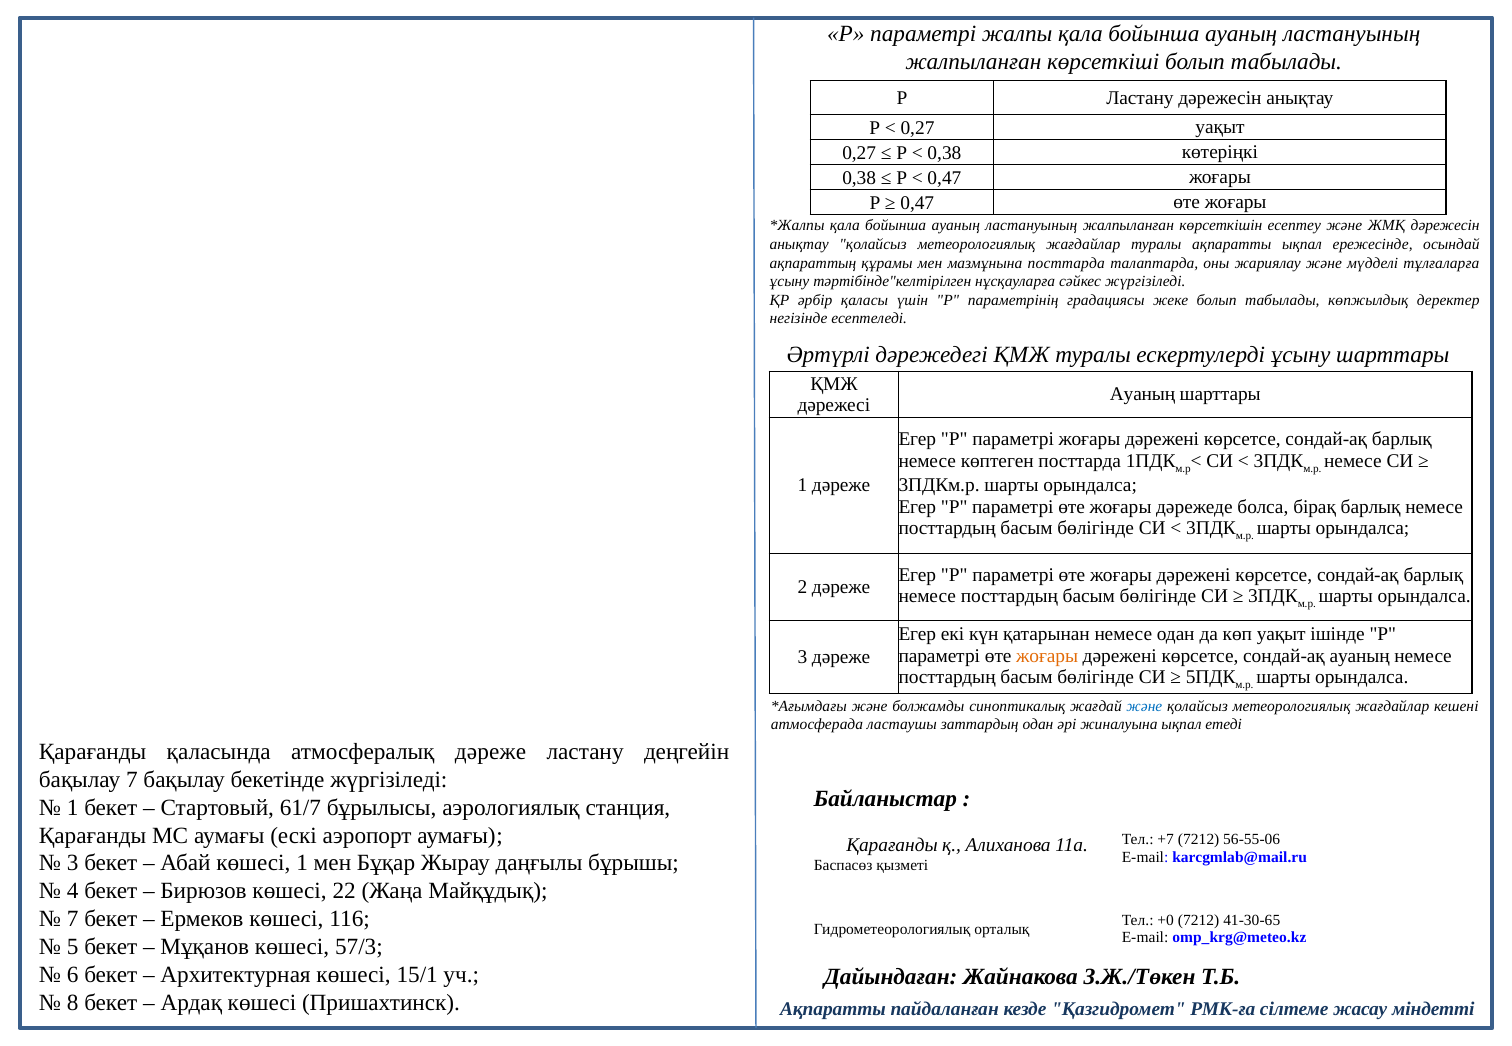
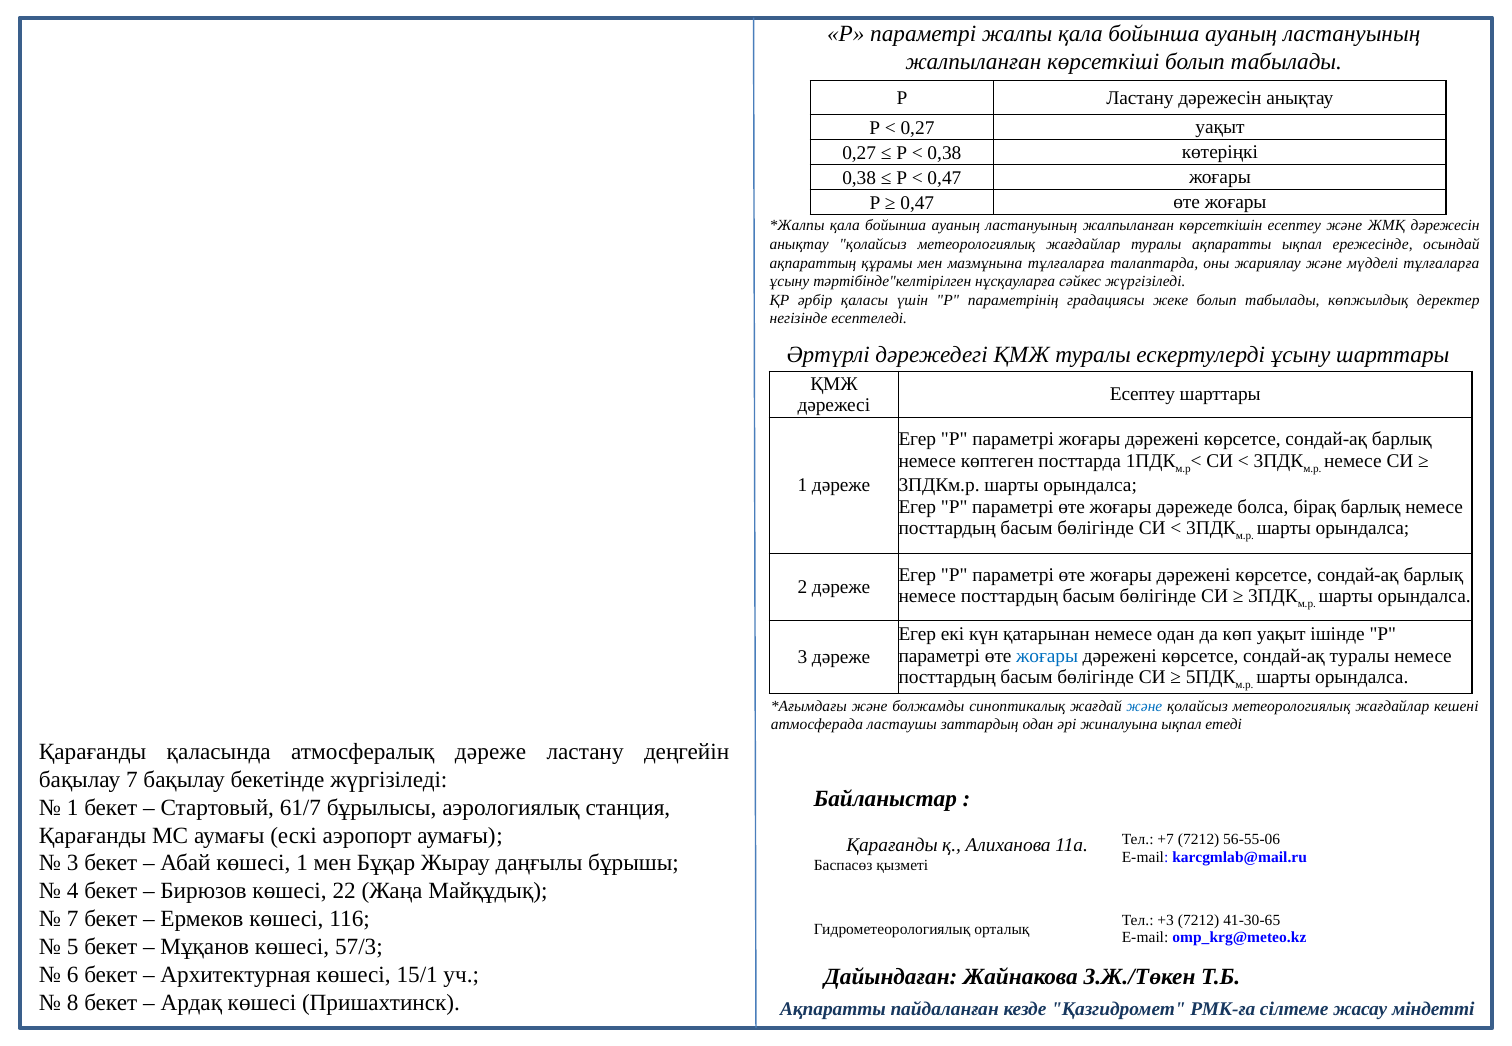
мазмұнына посттарда: посттарда -> тұлғаларға (1066, 263)
Ауаның: Ауаның -> Есептеу (1143, 395)
жоғары colour: orange -> blue (1047, 656)
сондай-ақ ауаның: ауаның -> туралы (1360, 656)
+0: +0 -> +3 (1166, 921)
